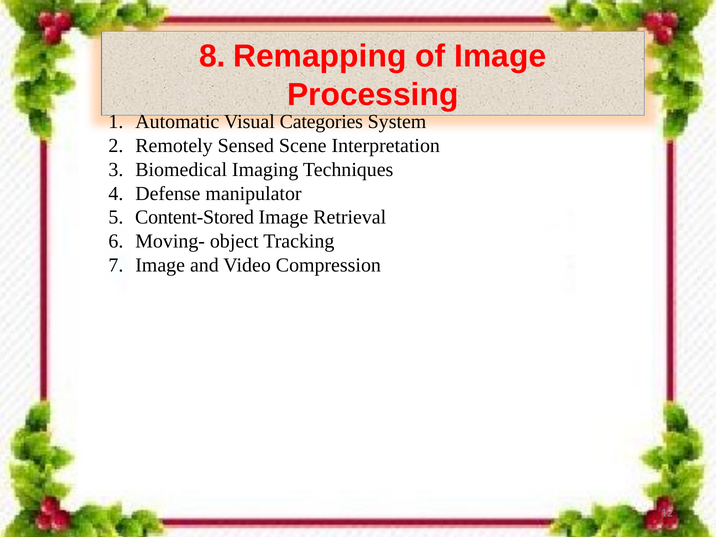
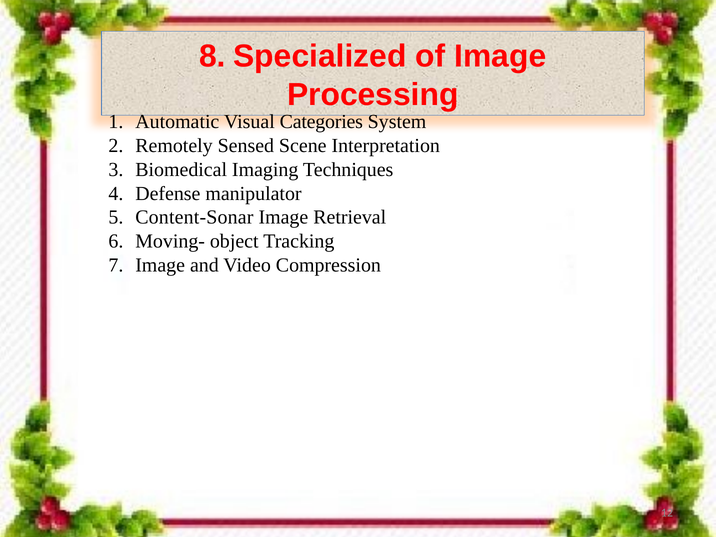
Remapping: Remapping -> Specialized (320, 56)
Content-Stored: Content-Stored -> Content-Sonar (194, 217)
